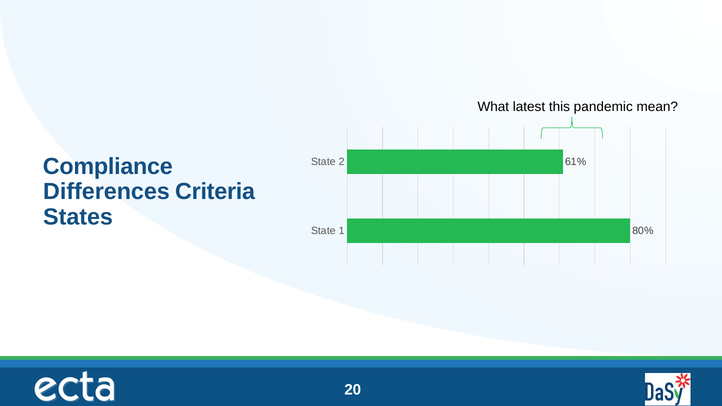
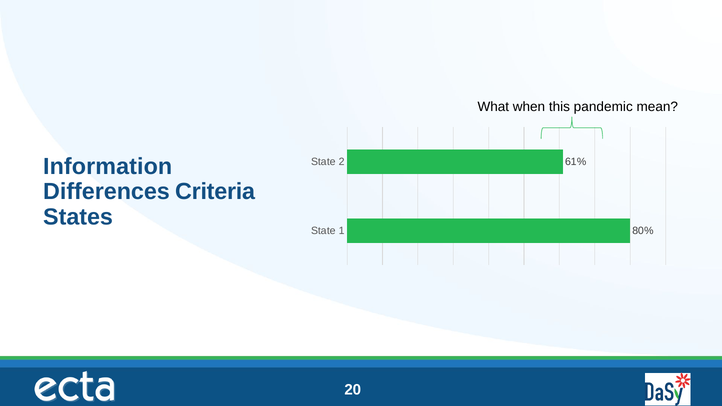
latest: latest -> when (529, 107)
Compliance: Compliance -> Information (108, 166)
